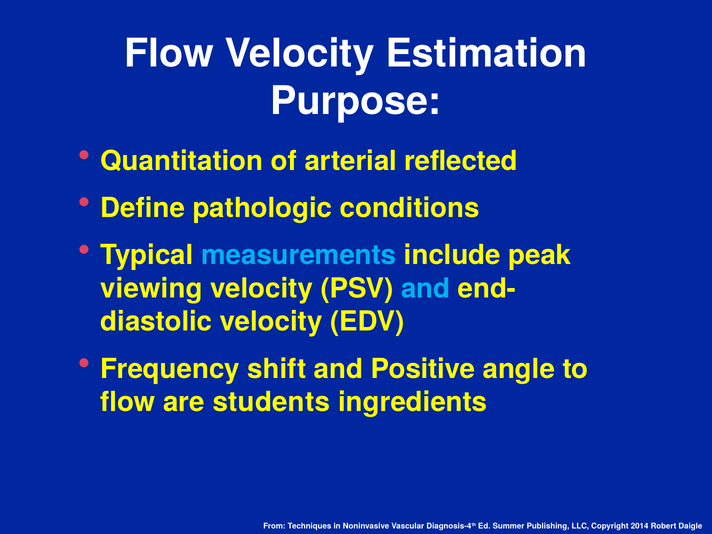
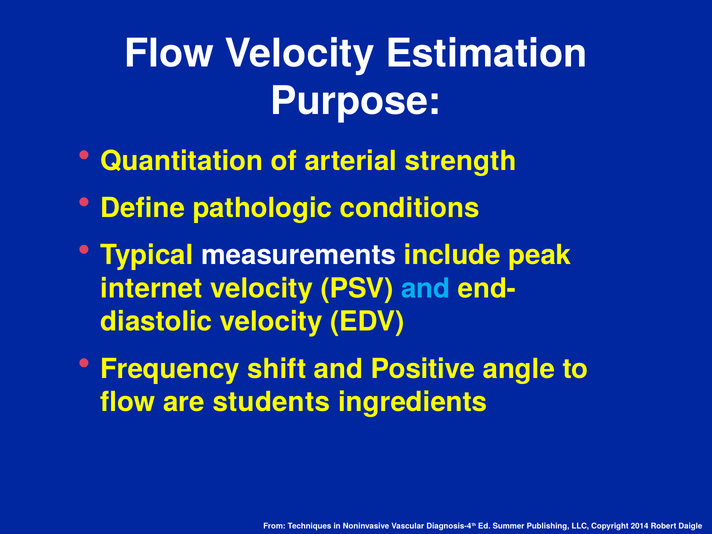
reflected: reflected -> strength (461, 161)
measurements colour: light blue -> white (299, 255)
viewing: viewing -> internet (152, 289)
